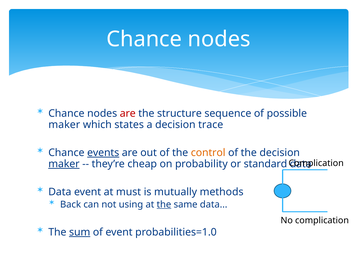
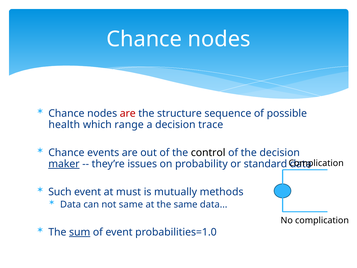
maker: maker -> health (64, 124)
states: states -> range (129, 124)
events underline: present -> none (103, 152)
control colour: orange -> black (208, 152)
cheap: cheap -> issues (142, 164)
Data: Data -> Such (60, 192)
Back: Back -> Data (71, 204)
not using: using -> same (131, 204)
the underline: present -> none (164, 204)
